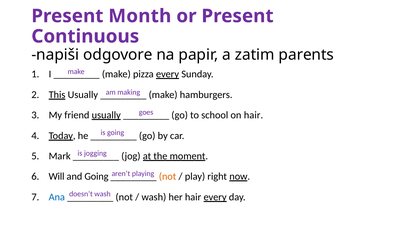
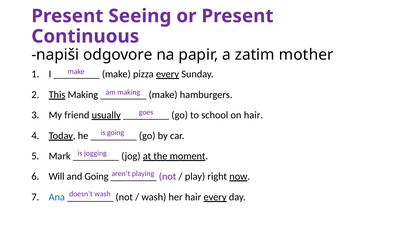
Month: Month -> Seeing (140, 16)
parents: parents -> mother (306, 55)
This Usually: Usually -> Making (83, 95)
not colour: orange -> purple (168, 177)
